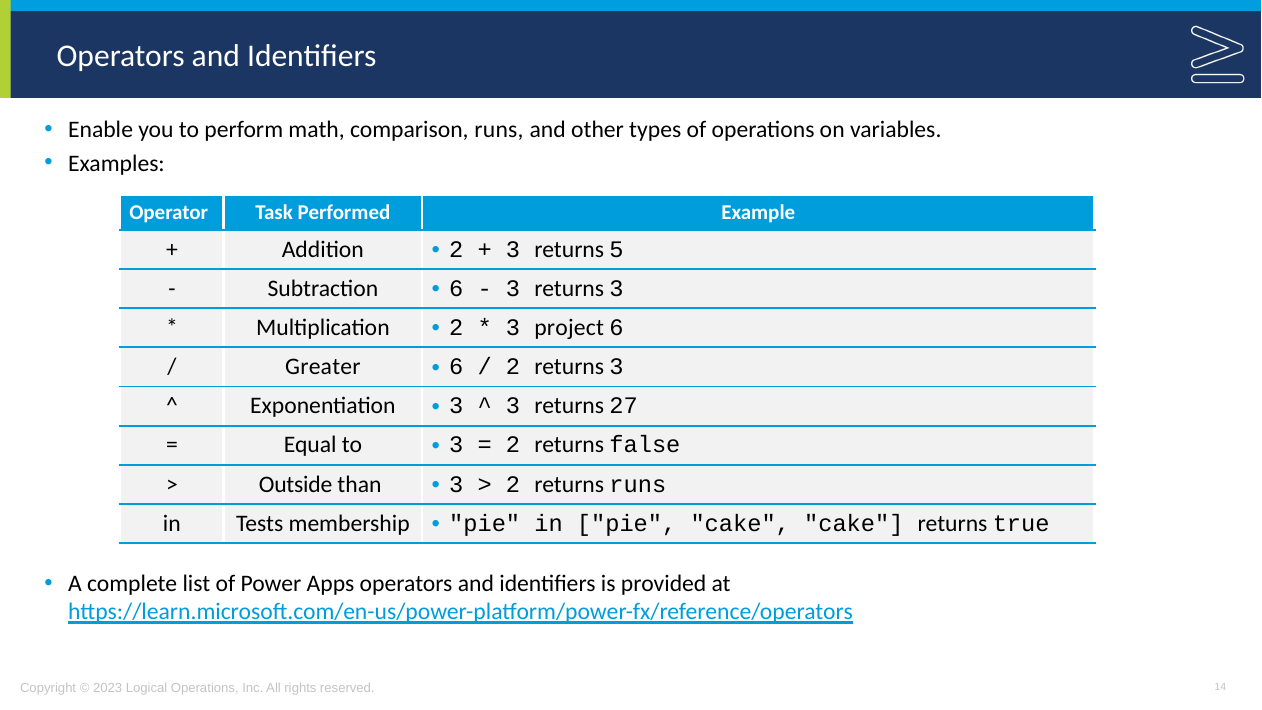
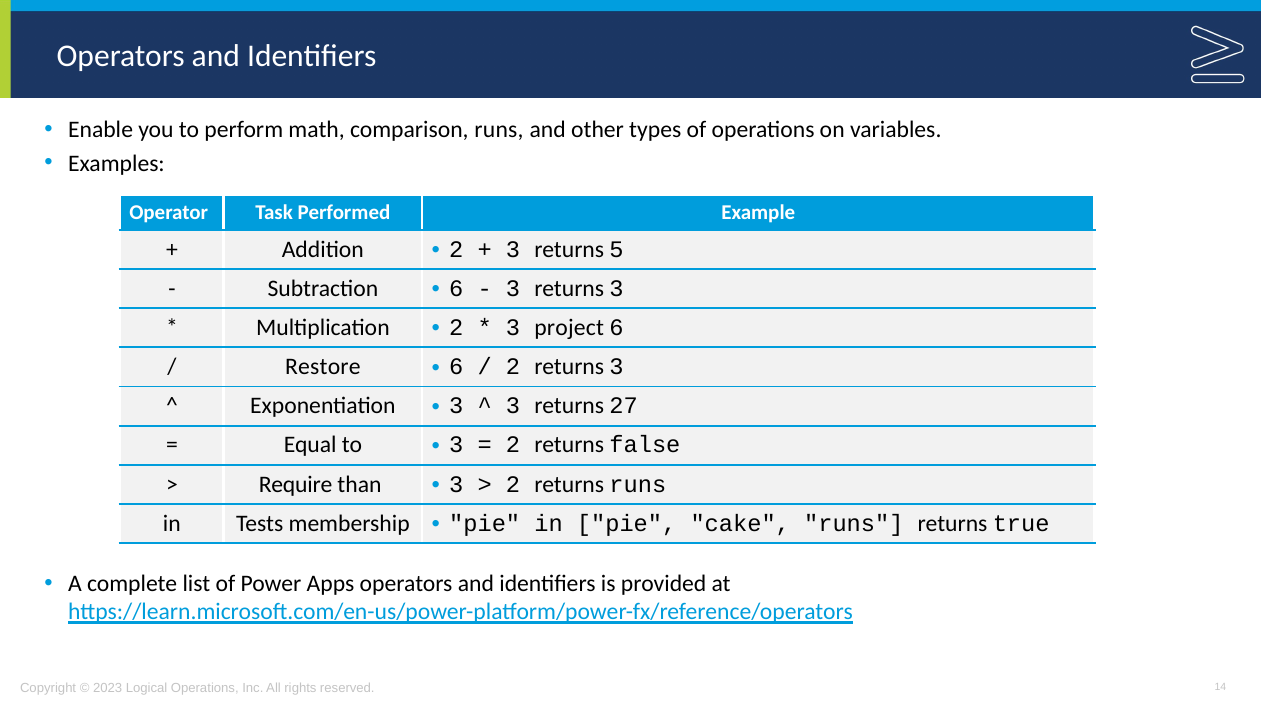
Greater: Greater -> Restore (323, 367)
Outside: Outside -> Require (296, 484)
cake cake: cake -> runs (854, 523)
